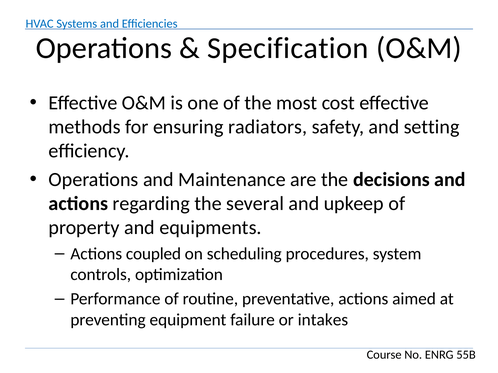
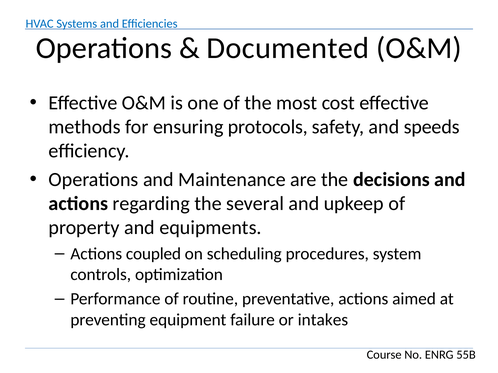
Specification: Specification -> Documented (288, 48)
radiators: radiators -> protocols (268, 127)
setting: setting -> speeds (432, 127)
